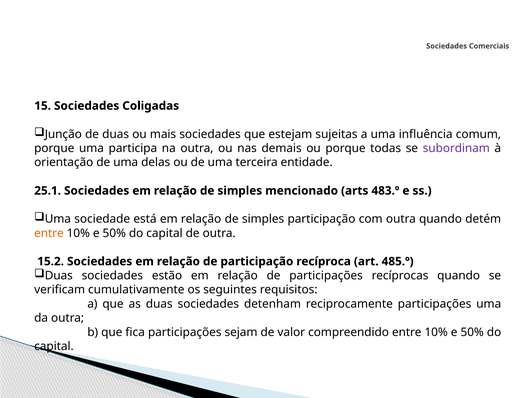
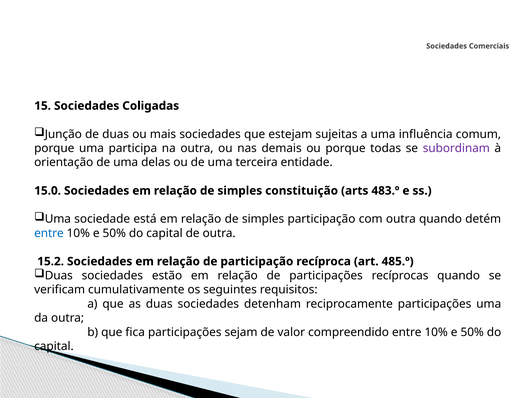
25.1: 25.1 -> 15.0 (48, 191)
mencionado: mencionado -> constituição (302, 191)
entre colour: orange -> blue (49, 233)
